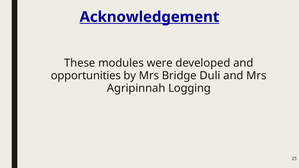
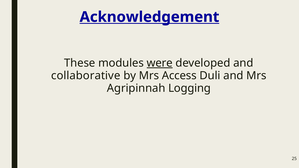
were underline: none -> present (160, 63)
opportunities: opportunities -> collaborative (86, 76)
Bridge: Bridge -> Access (179, 76)
